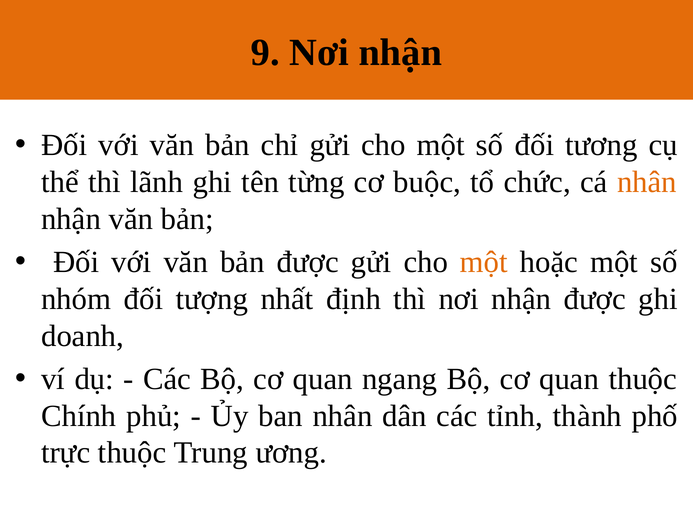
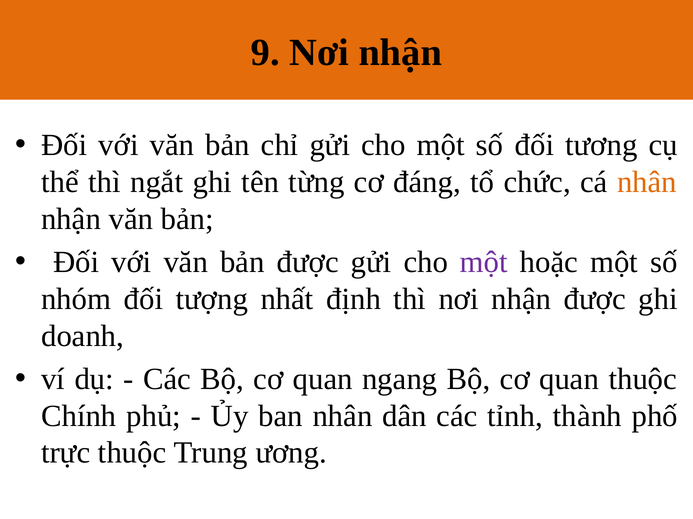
lãnh: lãnh -> ngắt (157, 182)
buộc: buộc -> đáng (427, 182)
một colour: orange -> purple (484, 262)
